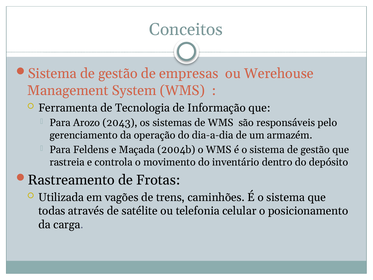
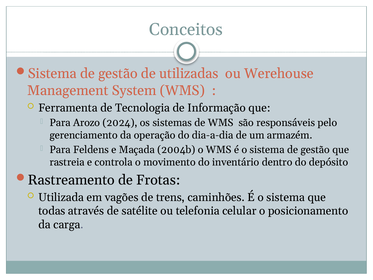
empresas: empresas -> utilizadas (189, 74)
2043: 2043 -> 2024 (120, 123)
